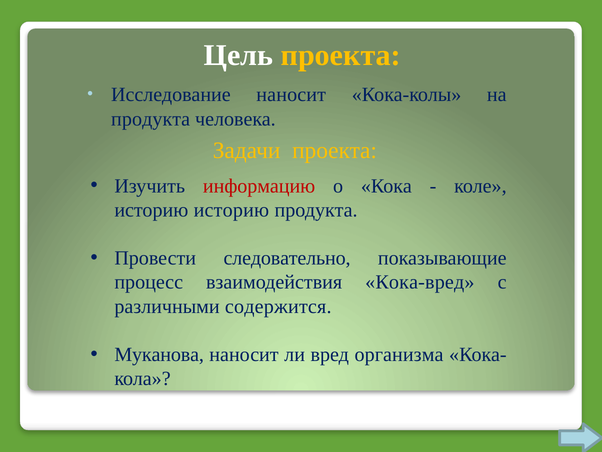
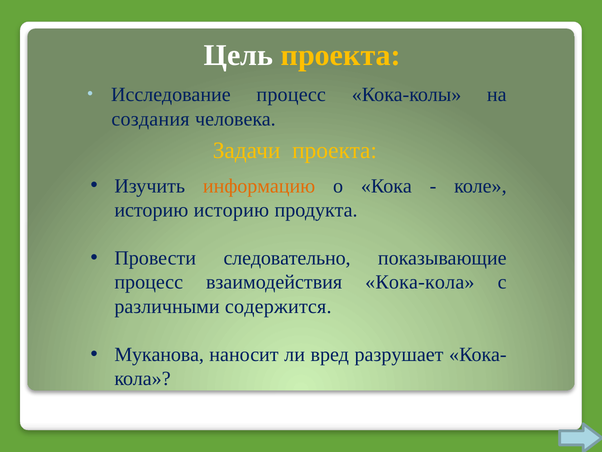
Исследование наносит: наносит -> процесс (291, 95)
продукта: продукта -> создания (151, 119)
информацию colour: red -> orange (259, 186)
Кока-вред: Кока-вред -> Кока-кола (420, 282)
организма: организма -> разрушает (399, 354)
